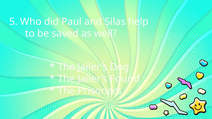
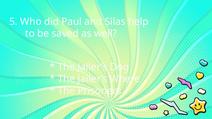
Found: Found -> Where (125, 79)
